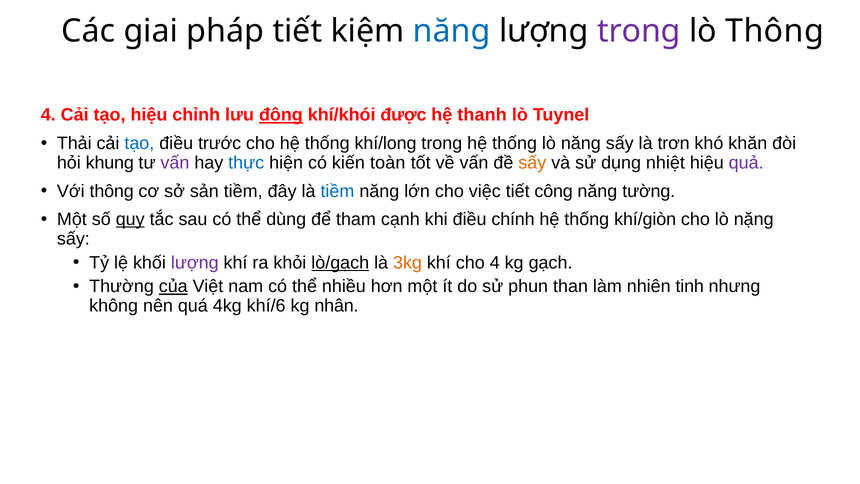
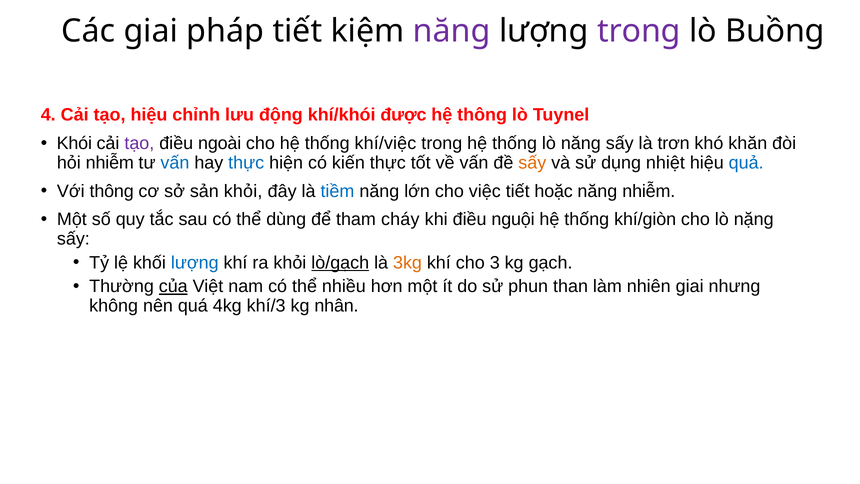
năng colour: blue -> purple (452, 31)
lò Thông: Thông -> Buồng (775, 31)
động underline: present -> none (281, 115)
hệ thanh: thanh -> thông (482, 115)
Thải: Thải -> Khói (74, 143)
tạo colour: blue -> purple (139, 143)
trước: trước -> ngoài (220, 143)
khí/long: khí/long -> khí/việc (385, 143)
hỏi khung: khung -> nhiễm (110, 163)
vấn colour: purple -> blue (175, 163)
kiến toàn: toàn -> thực (388, 163)
quả colour: purple -> blue (746, 163)
sản tiềm: tiềm -> khỏi (243, 191)
công: công -> hoặc (554, 191)
năng tường: tường -> nhiễm (649, 191)
quy underline: present -> none (130, 219)
cạnh: cạnh -> cháy (400, 219)
chính: chính -> nguội (513, 219)
lượng colour: purple -> blue (195, 263)
cho 4: 4 -> 3 (495, 263)
nhiên tinh: tinh -> giai (690, 286)
khí/6: khí/6 -> khí/3 (266, 306)
